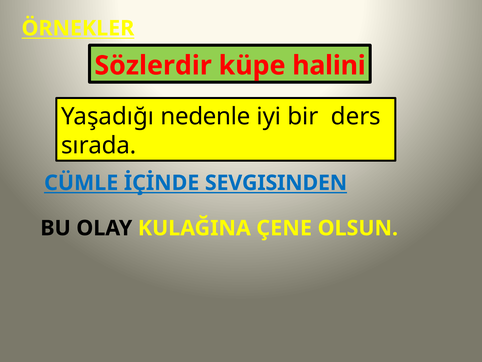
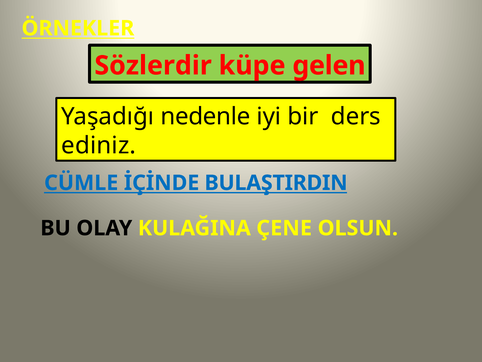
halini: halini -> gelen (329, 65)
sırada: sırada -> ediniz (99, 145)
SEVGISINDEN: SEVGISINDEN -> BULAŞTIRDIN (276, 183)
